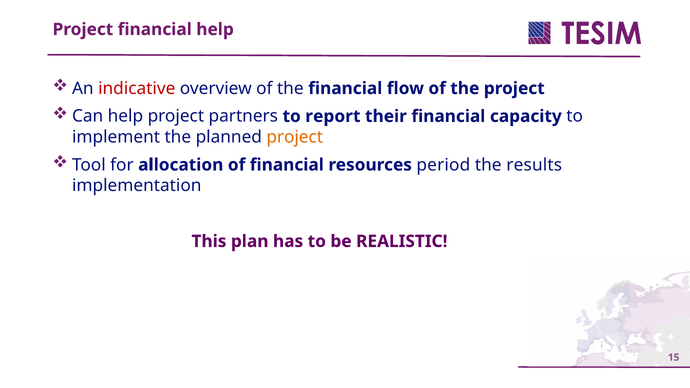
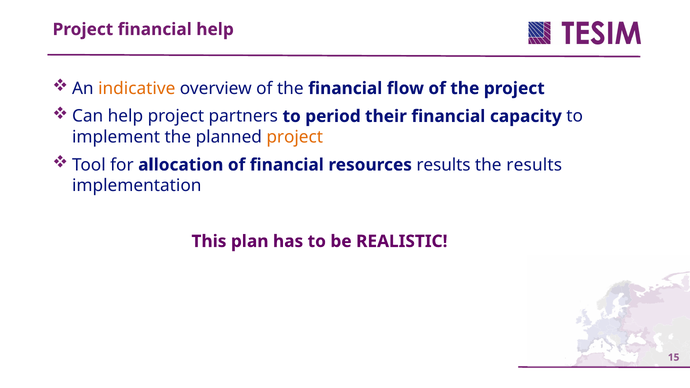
indicative colour: red -> orange (137, 88)
report: report -> period (333, 116)
resources period: period -> results (444, 165)
